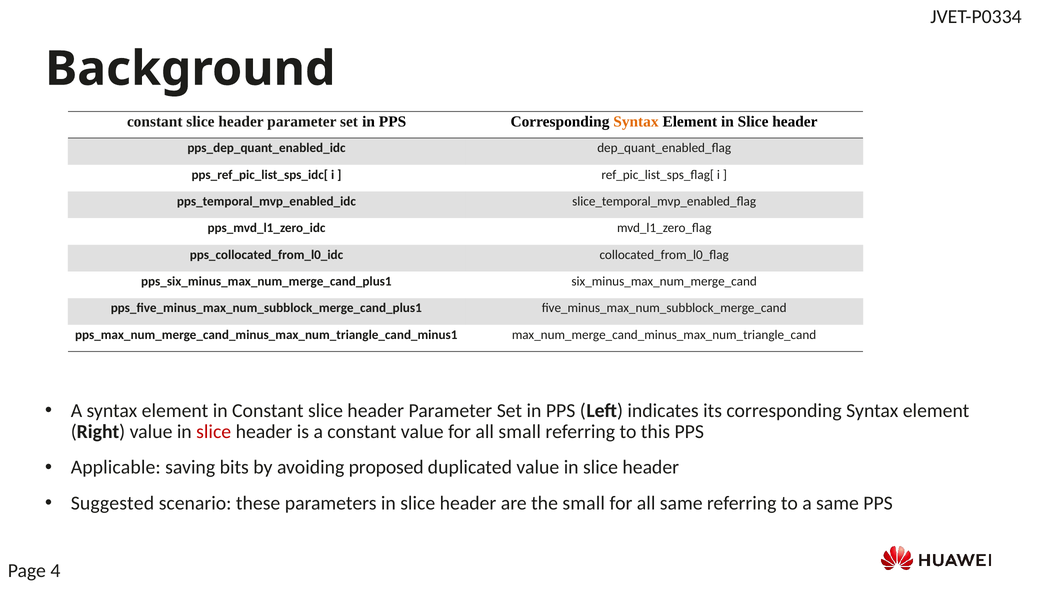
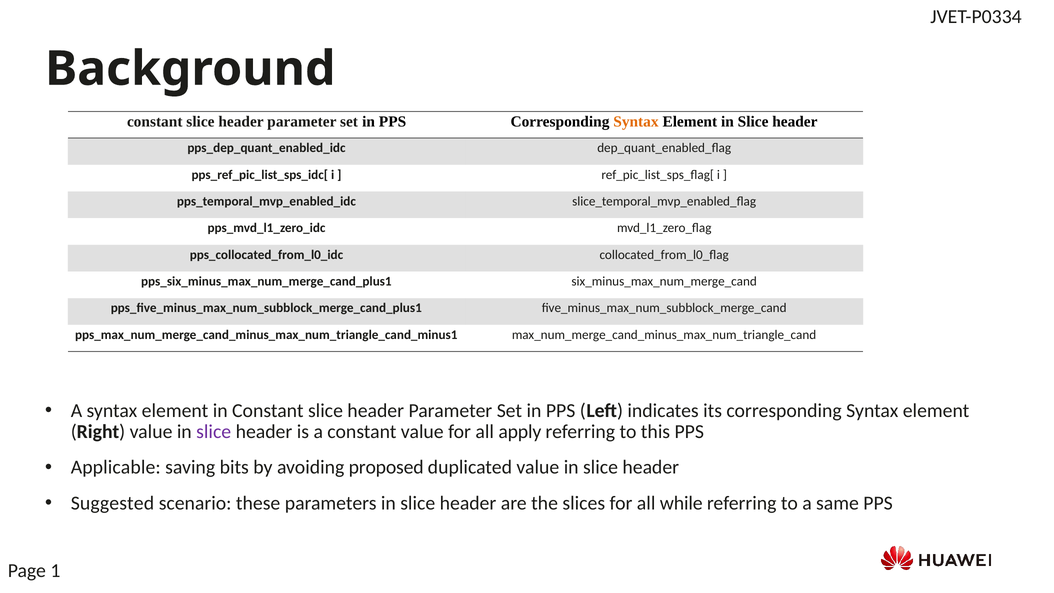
slice colour: red -> purple (214, 432)
all small: small -> apply (520, 432)
the small: small -> slices (584, 503)
all same: same -> while (681, 503)
4: 4 -> 1 (55, 570)
